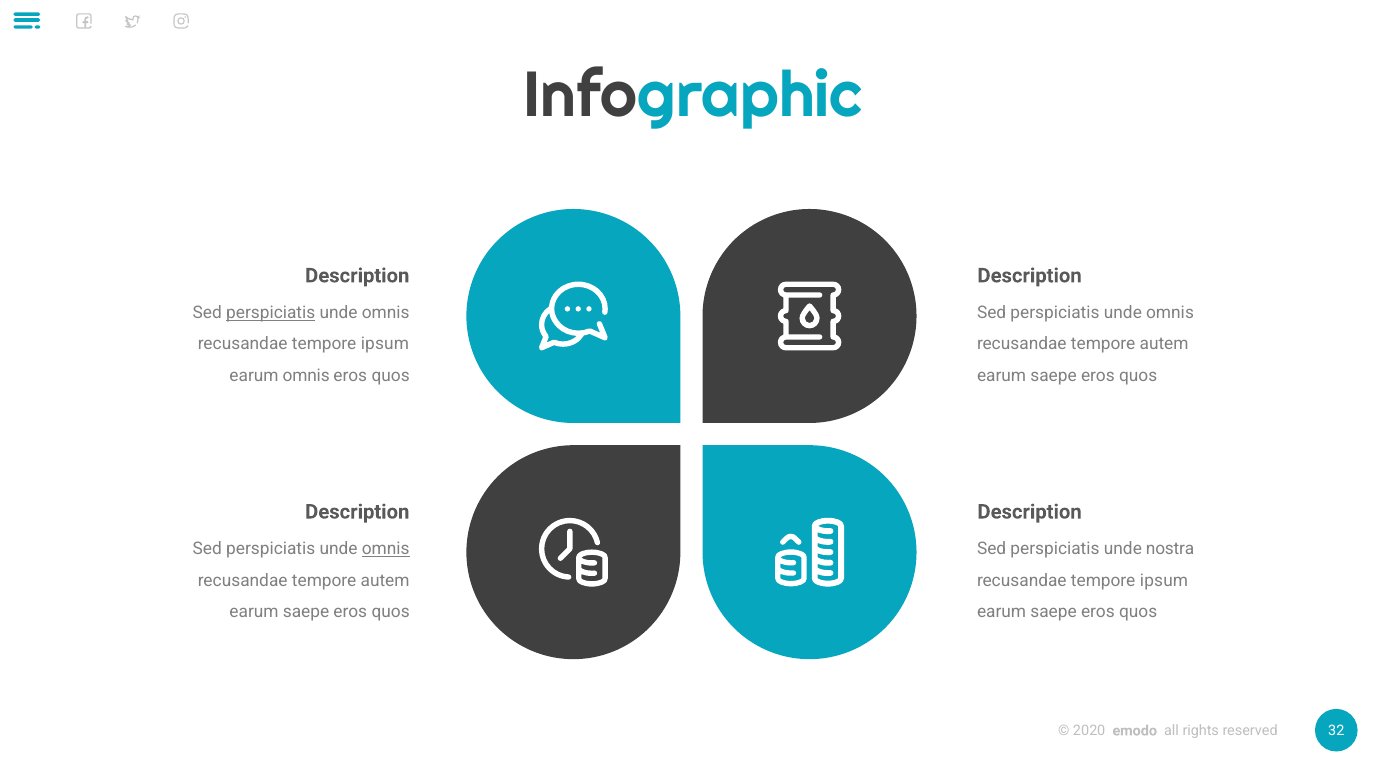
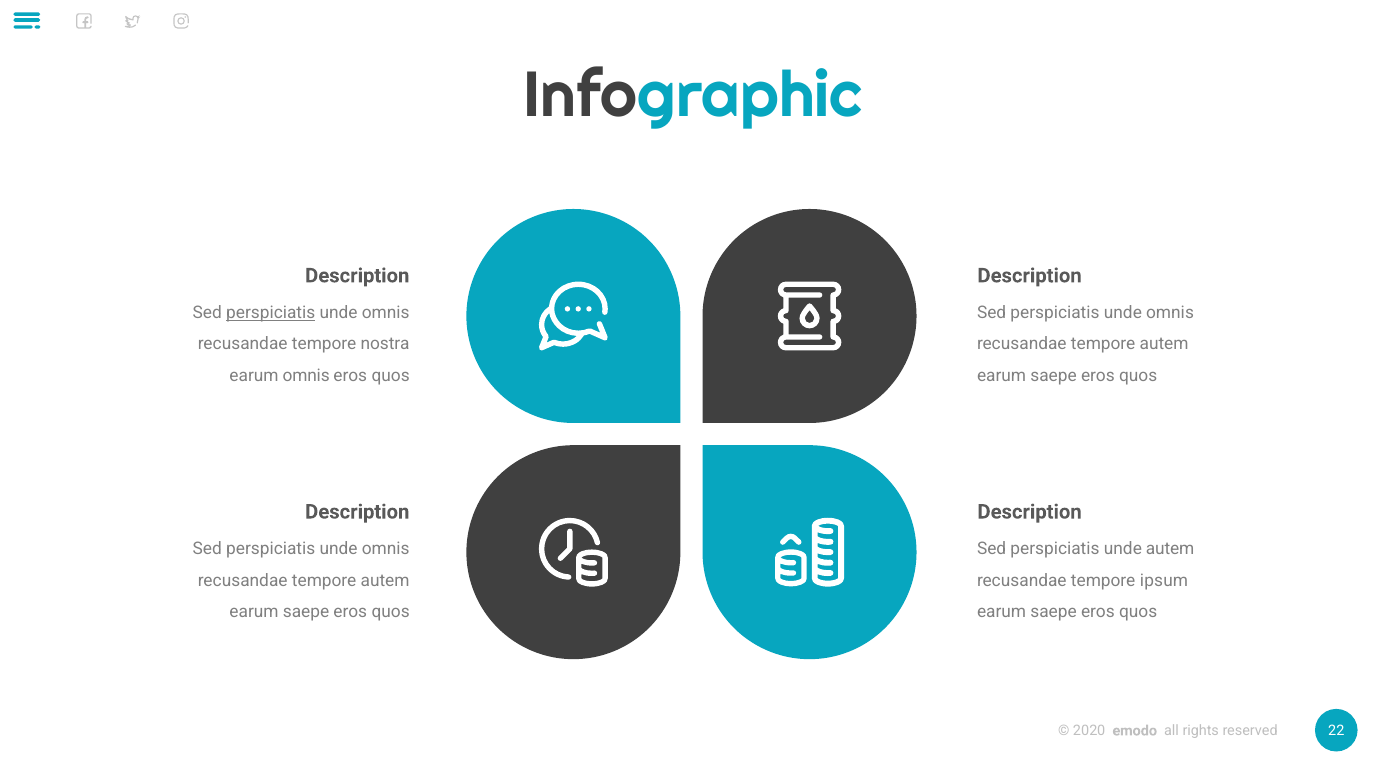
ipsum: ipsum -> nostra (385, 344)
omnis underline: present -> none (386, 549)
unde nostra: nostra -> autem (1170, 549)
32: 32 -> 22 (1336, 731)
